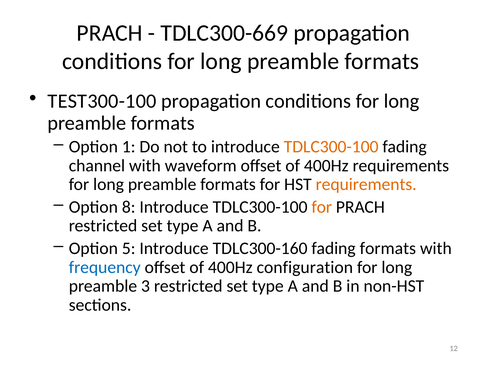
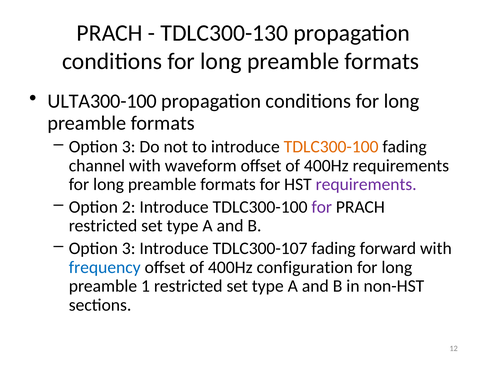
TDLC300-669: TDLC300-669 -> TDLC300-130 (224, 33)
TEST300-100: TEST300-100 -> ULTA300-100 (102, 101)
1: 1 -> 3 (129, 147)
requirements colour: orange -> purple (366, 185)
8: 8 -> 2 (129, 207)
for colour: orange -> purple (322, 207)
5: 5 -> 3 (129, 248)
TDLC300-160: TDLC300-160 -> TDLC300-107 (260, 248)
fading formats: formats -> forward (388, 248)
3: 3 -> 1 (146, 286)
